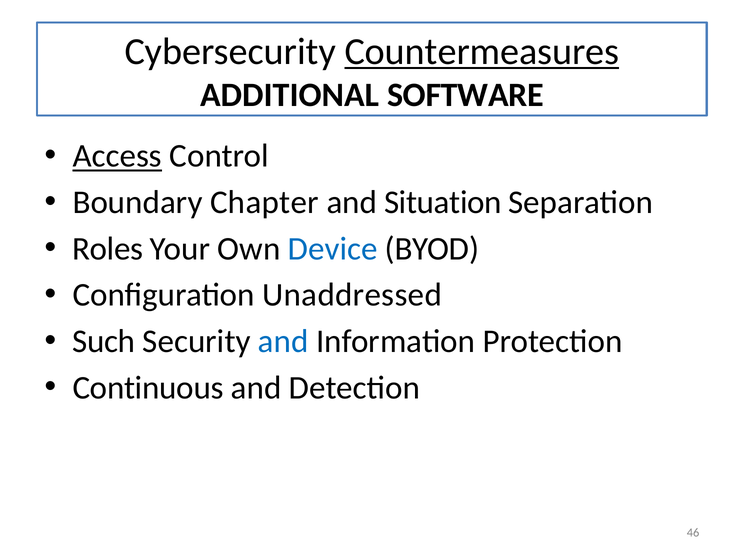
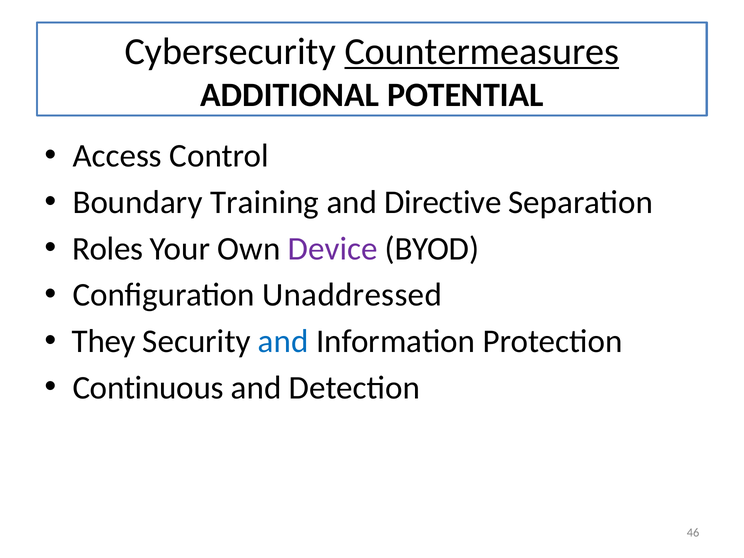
SOFTWARE: SOFTWARE -> POTENTIAL (465, 95)
Access underline: present -> none (117, 156)
Chapter: Chapter -> Training (265, 202)
Situation: Situation -> Directive (443, 202)
Device colour: blue -> purple (333, 249)
Such: Such -> They (104, 341)
